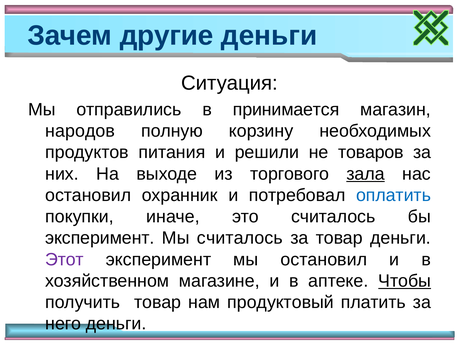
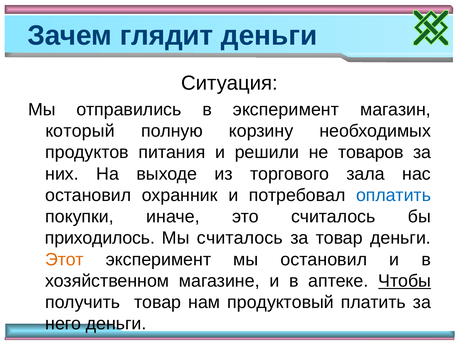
другие: другие -> глядит (167, 36)
в принимается: принимается -> эксперимент (286, 109)
народов: народов -> который (80, 131)
зала underline: present -> none (366, 174)
эксперимент: эксперимент -> приходилось (100, 238)
Этот colour: purple -> orange (64, 259)
